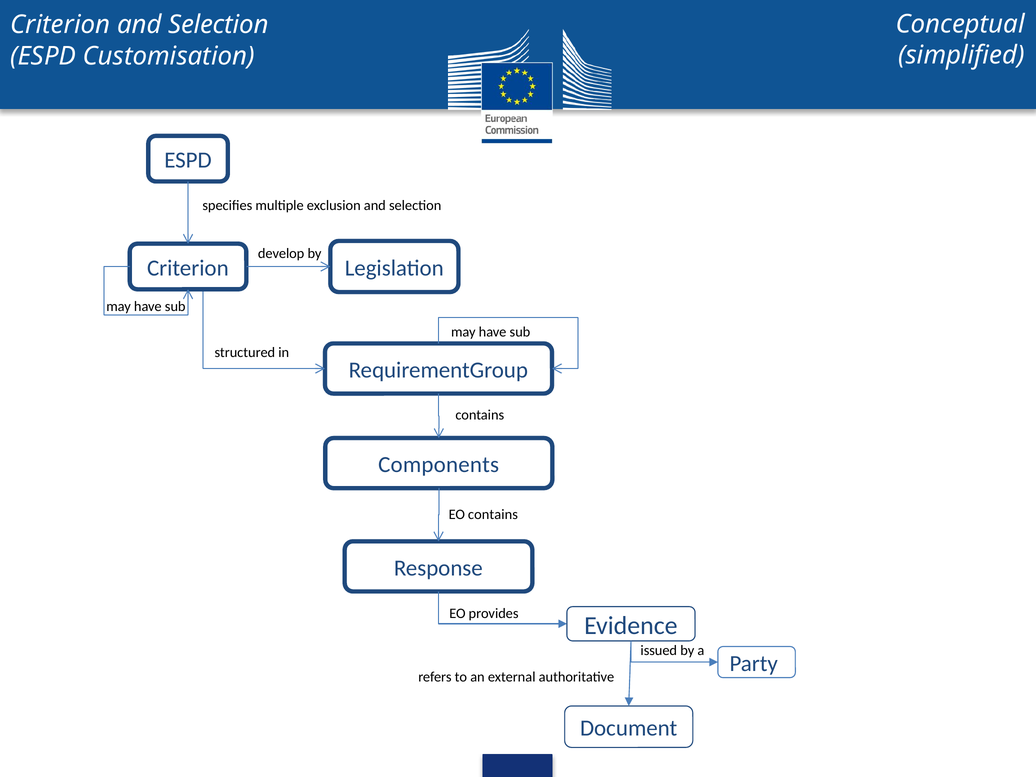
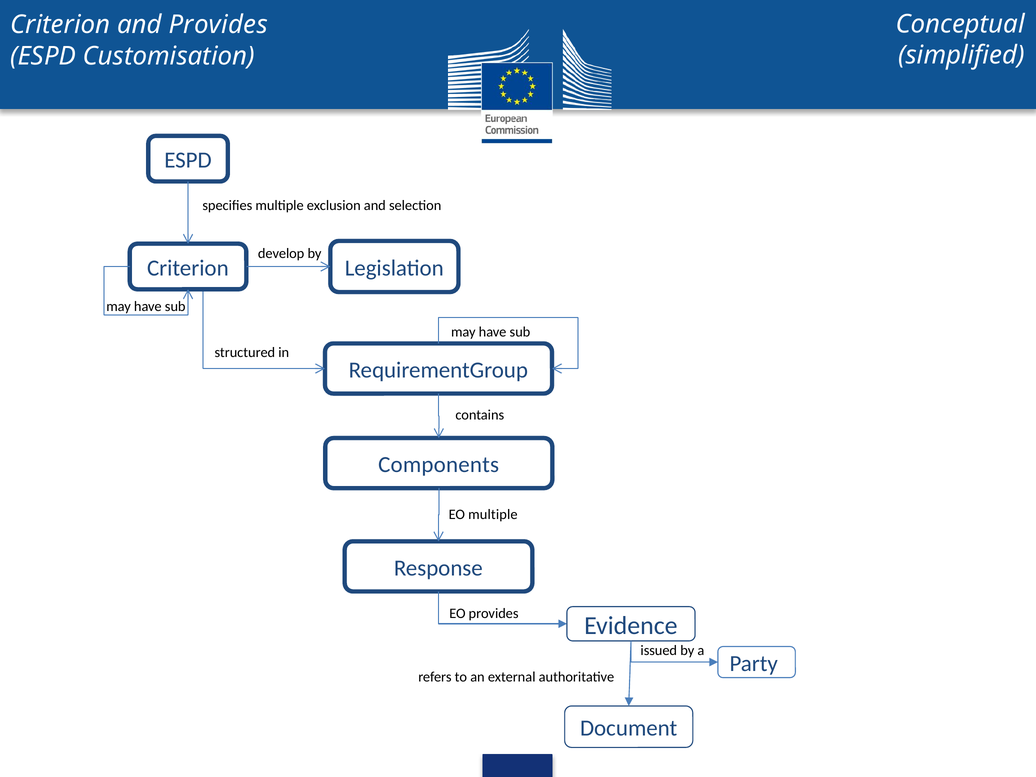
Criterion and Selection: Selection -> Provides (218, 25)
EO contains: contains -> multiple (493, 514)
